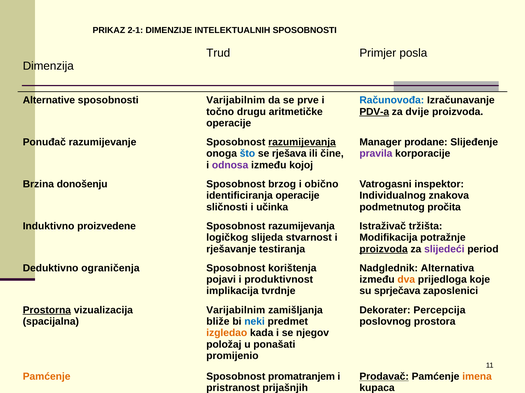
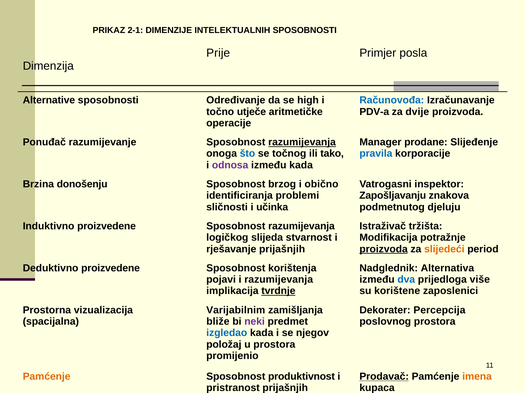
Trud: Trud -> Prije (218, 53)
sposobnosti Varijabilnim: Varijabilnim -> Određivanje (236, 100)
prve: prve -> high (308, 100)
drugu: drugu -> utječe (251, 112)
PDV-a underline: present -> none (374, 112)
rješava: rješava -> točnog (289, 154)
čine: čine -> tako (332, 154)
pravila colour: purple -> blue (376, 154)
između kojoj: kojoj -> kada (301, 165)
identificiranja operacije: operacije -> problemi (297, 196)
Individualnog: Individualnog -> Zapošljavanju (393, 196)
pročita: pročita -> djeluju (444, 207)
rješavanje testiranja: testiranja -> prijašnjih (282, 249)
slijedeći colour: purple -> orange (444, 249)
Deduktivno ograničenja: ograničenja -> proizvedene (111, 269)
i produktivnost: produktivnost -> razumijevanja (279, 280)
dva colour: orange -> blue (406, 280)
koje: koje -> više (480, 280)
tvrdnje underline: none -> present (278, 292)
sprječava: sprječava -> korištene (397, 292)
Prostorna underline: present -> none (47, 311)
neki colour: blue -> purple (255, 322)
izgledao colour: orange -> blue (227, 334)
u ponašati: ponašati -> prostora (274, 345)
promatranjem: promatranjem -> produktivnost (302, 377)
